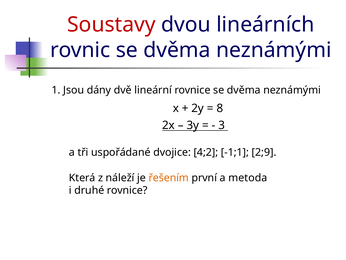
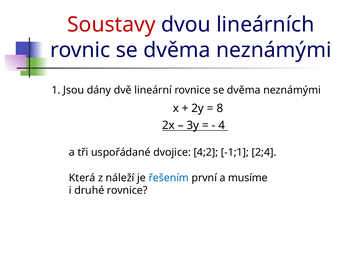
3: 3 -> 4 (222, 125)
2;9: 2;9 -> 2;4 (264, 152)
řešením colour: orange -> blue (169, 177)
metoda: metoda -> musíme (248, 177)
